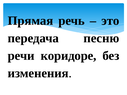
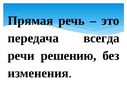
песню: песню -> всегда (101, 38)
коридоре: коридоре -> решению (69, 56)
